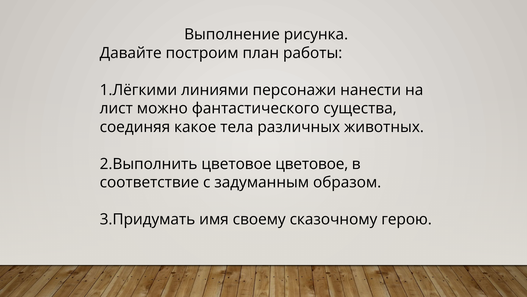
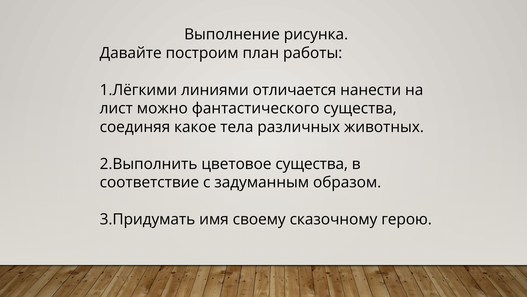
персонажи: персонажи -> отличается (294, 90)
цветовое цветовое: цветовое -> существа (312, 164)
